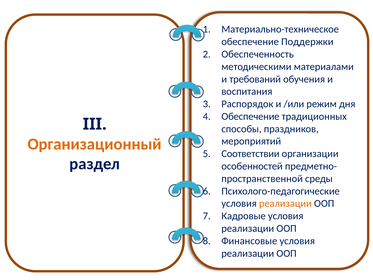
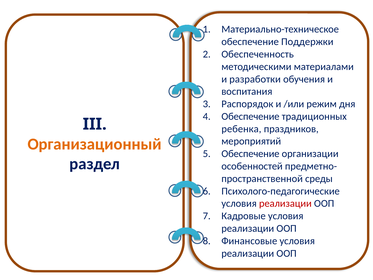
требований: требований -> разработки (255, 79)
способы: способы -> ребенка (241, 129)
Соответствии: Соответствии -> Обеспечение (250, 154)
реализации colour: orange -> red (285, 203)
